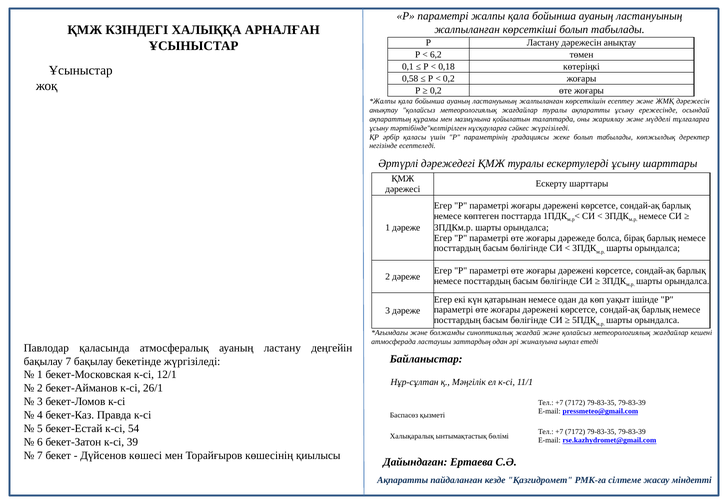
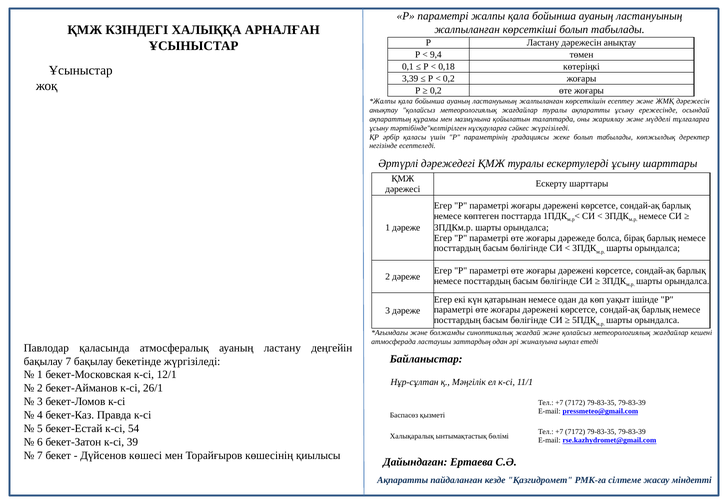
6,2: 6,2 -> 9,4 (436, 55)
0,58: 0,58 -> 3,39 (410, 79)
